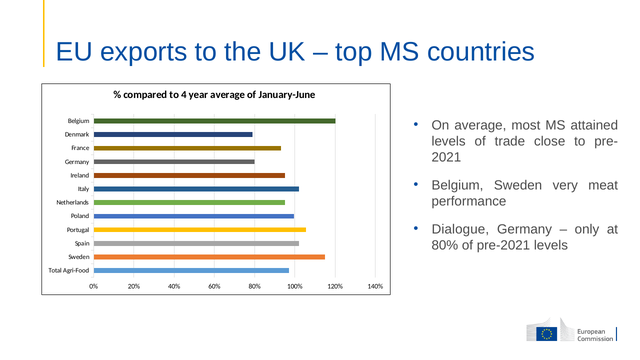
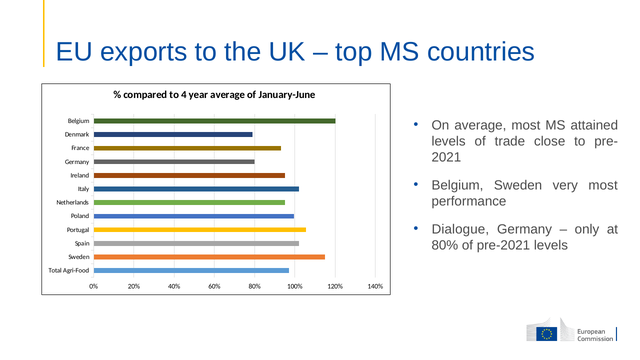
very meat: meat -> most (603, 185)
